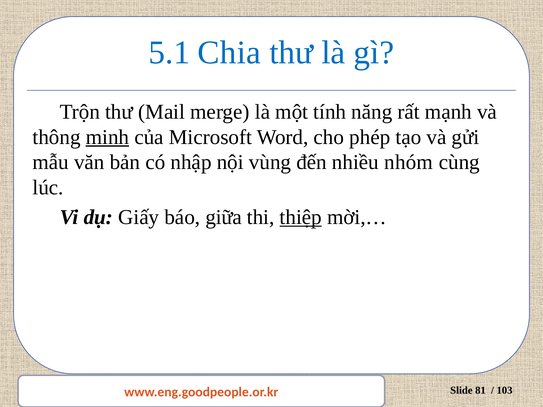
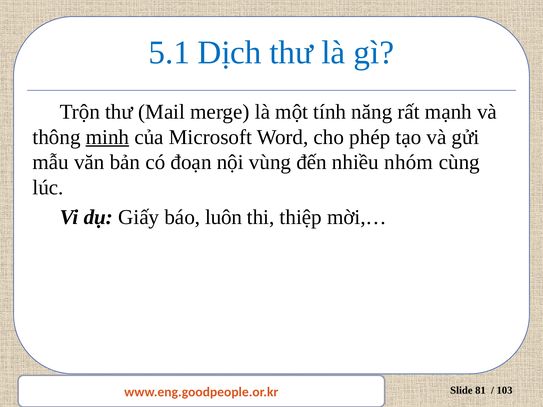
Chia: Chia -> Dịch (229, 53)
nhập: nhập -> đoạn (191, 162)
giữa: giữa -> luôn (224, 217)
thiệp underline: present -> none (301, 217)
